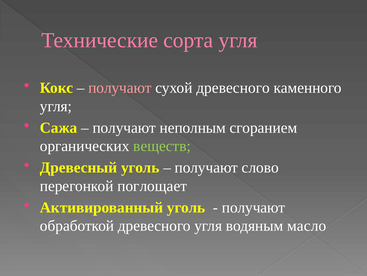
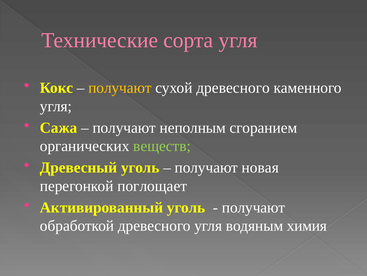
получают colour: pink -> yellow (120, 88)
слово: слово -> новая (260, 167)
масло: масло -> химия (307, 225)
